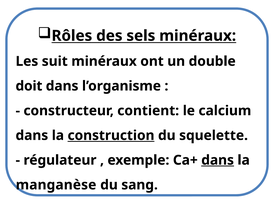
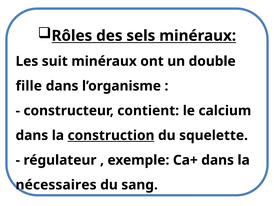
doit: doit -> fille (29, 86)
dans underline: present -> none (218, 160)
manganèse: manganèse -> nécessaires (56, 184)
